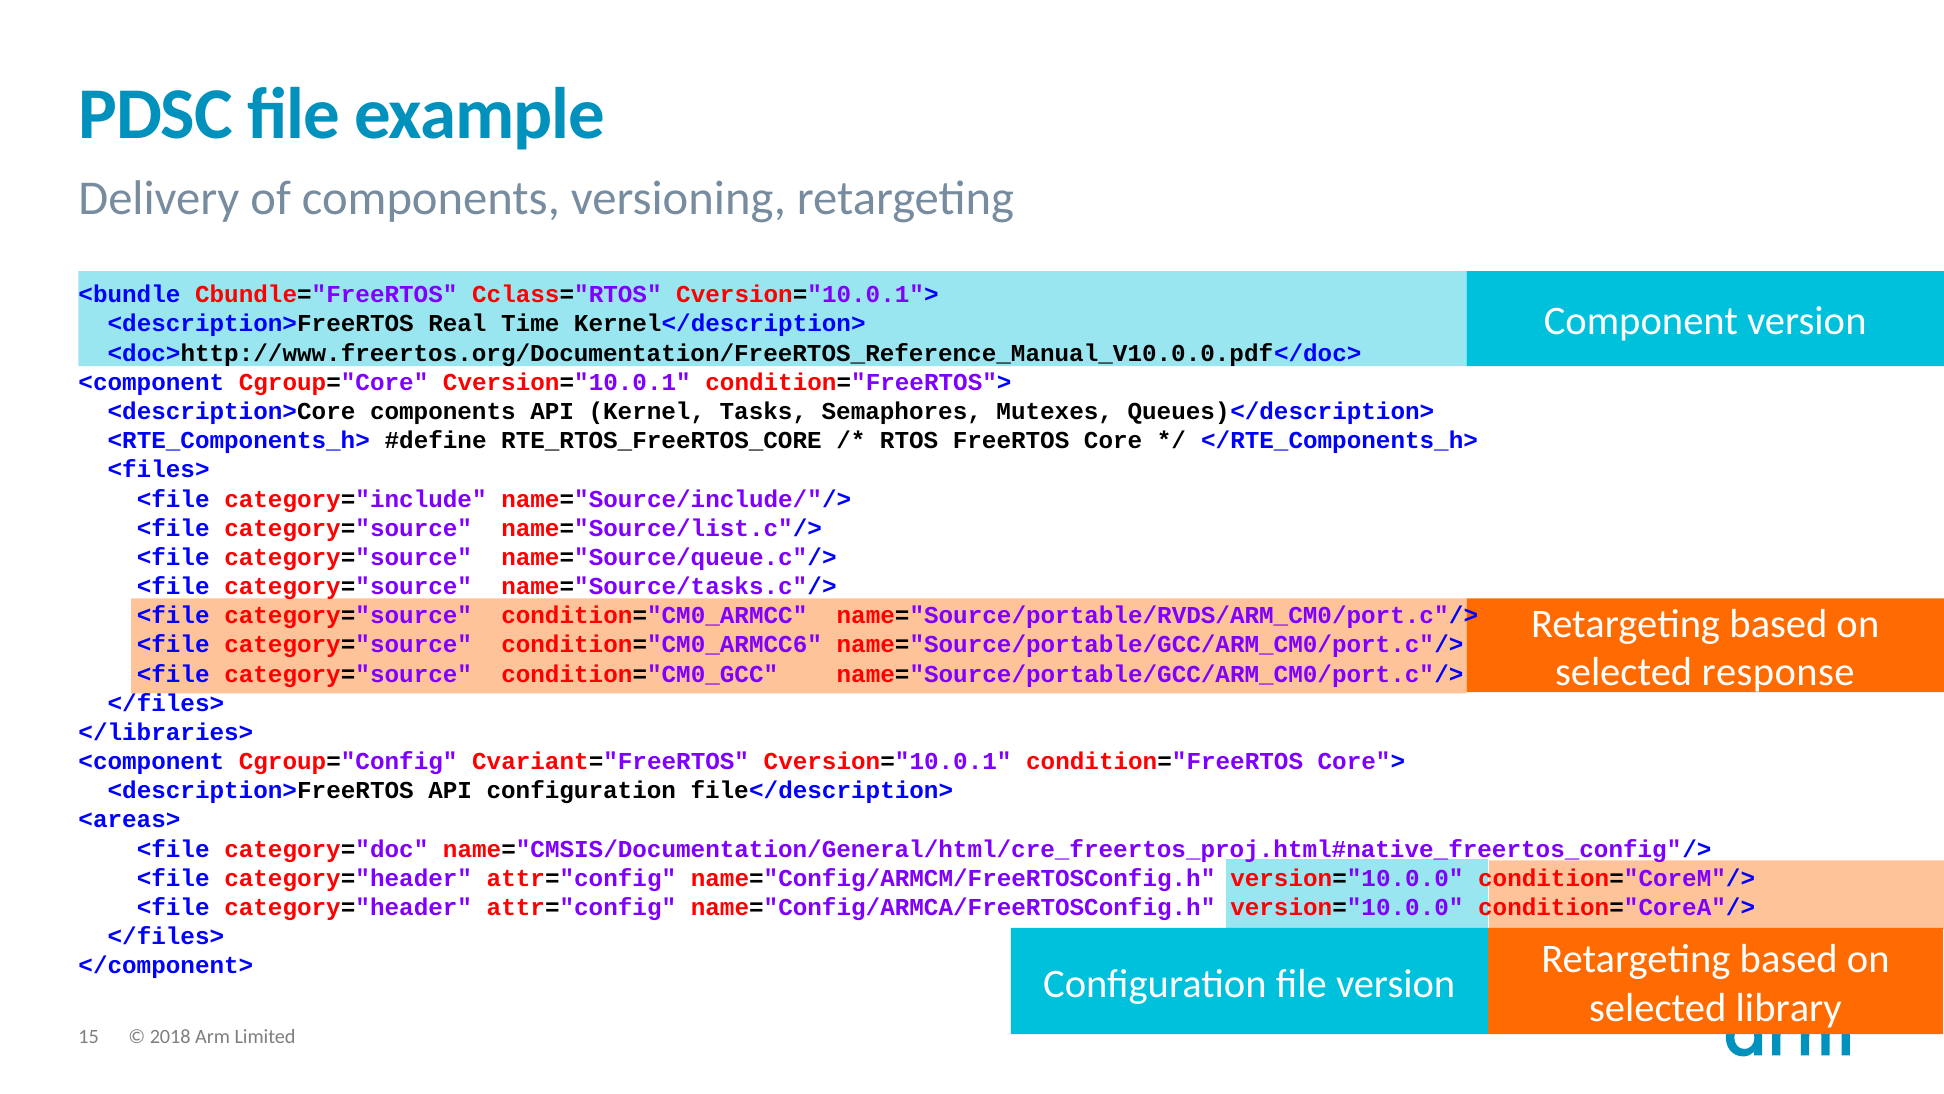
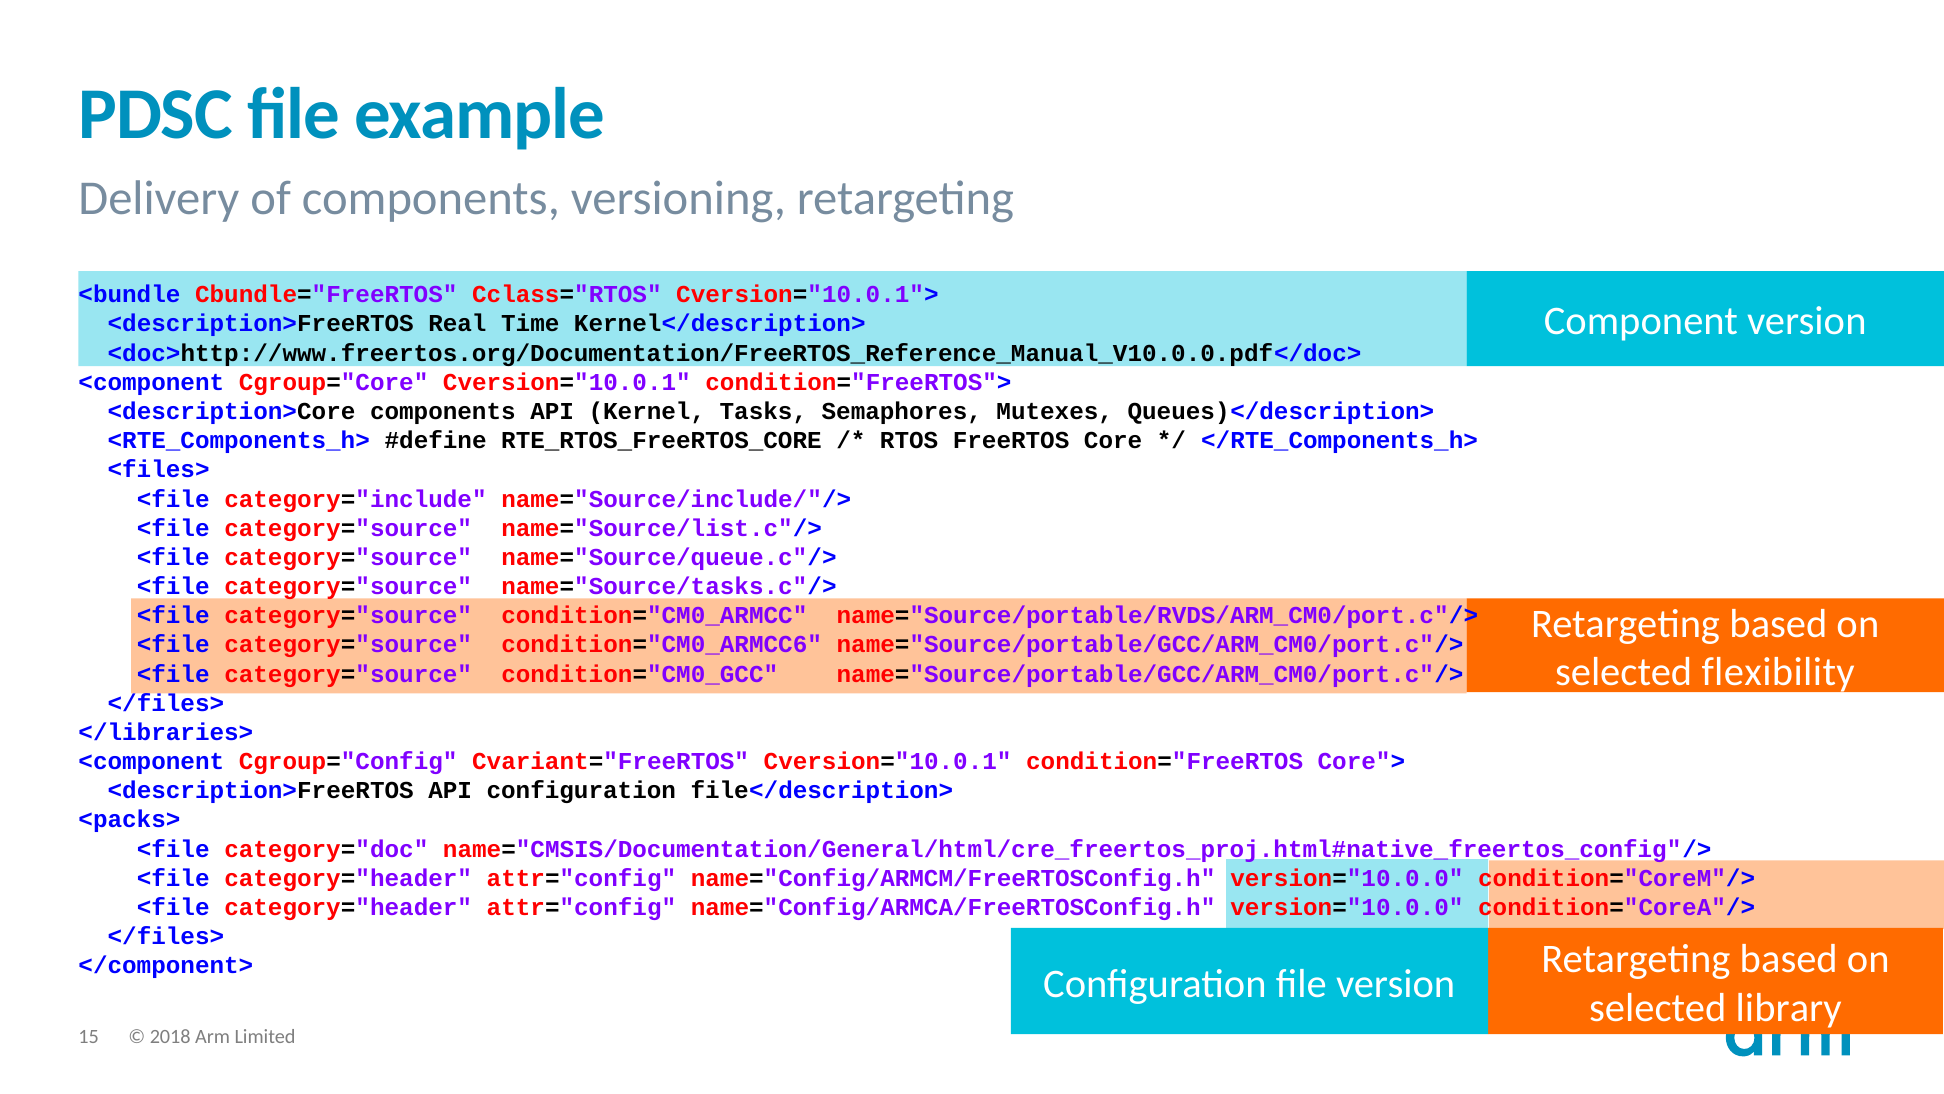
response: response -> flexibility (1778, 672)
<areas>: <areas> -> <packs> (129, 820)
